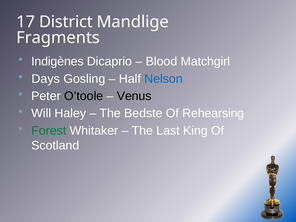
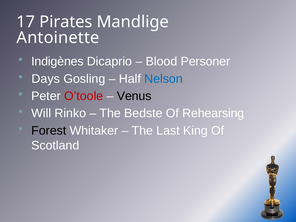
District: District -> Pirates (66, 22)
Fragments: Fragments -> Antoinette (58, 38)
Matchgirl: Matchgirl -> Personer (205, 62)
O’toole colour: black -> red (84, 96)
Haley: Haley -> Rinko (70, 113)
Forest colour: green -> black (49, 131)
